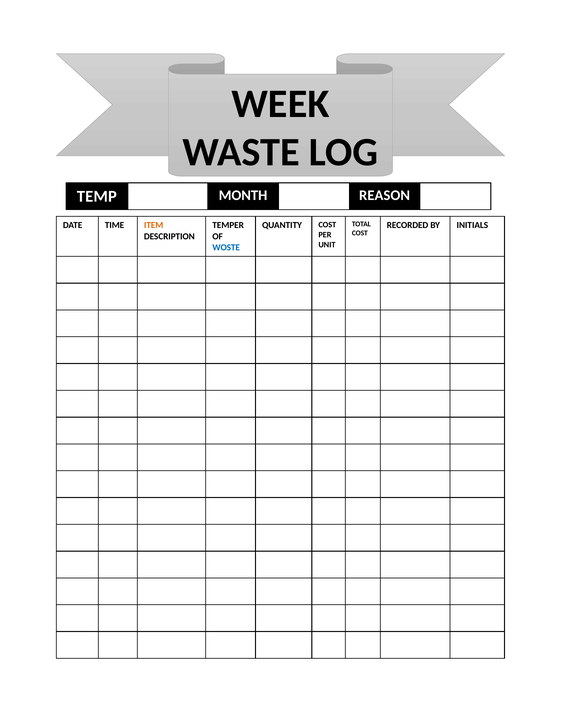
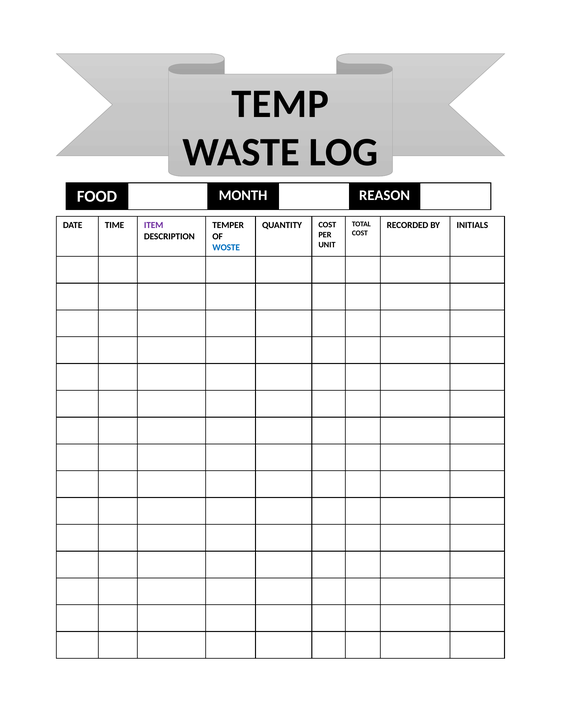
WEEK: WEEK -> TEMP (280, 104)
TEMP: TEMP -> FOOD (97, 196)
ITEM colour: orange -> purple (154, 225)
